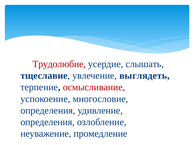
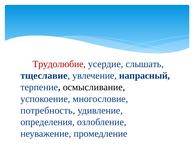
выглядеть: выглядеть -> напрасный (145, 76)
осмысливание colour: red -> black (94, 88)
определения: определения -> потребность (48, 111)
